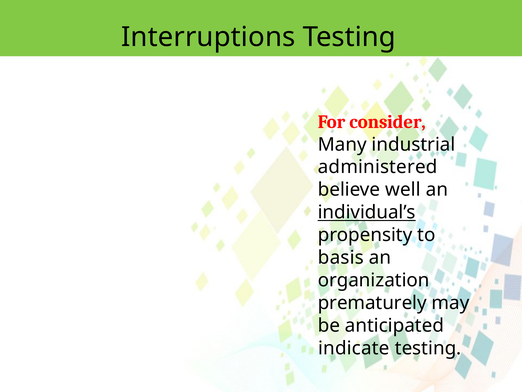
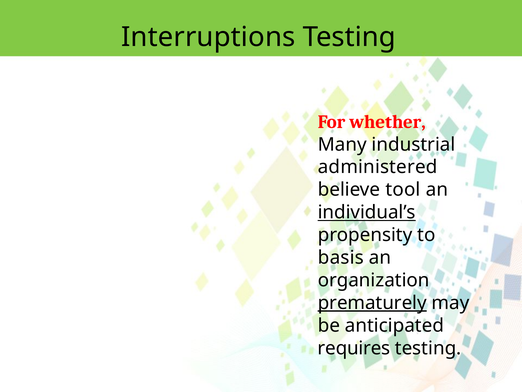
consider: consider -> whether (388, 122)
well: well -> tool (403, 189)
prematurely underline: none -> present (372, 303)
indicate: indicate -> requires (354, 348)
